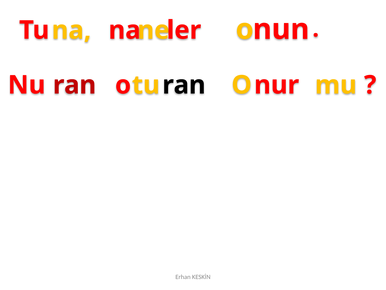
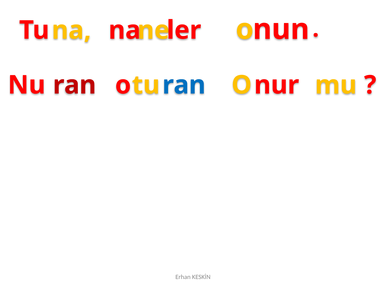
ran colour: black -> blue (184, 85)
